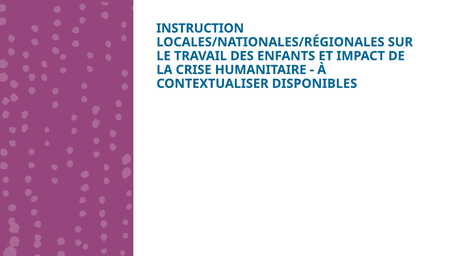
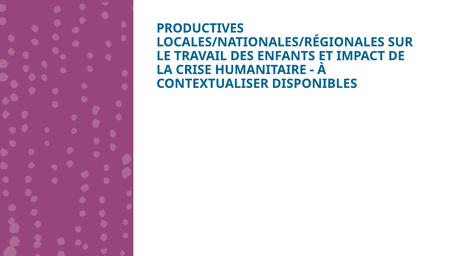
INSTRUCTION: INSTRUCTION -> PRODUCTIVES (200, 28)
